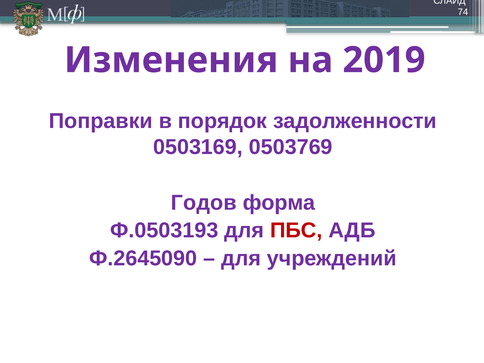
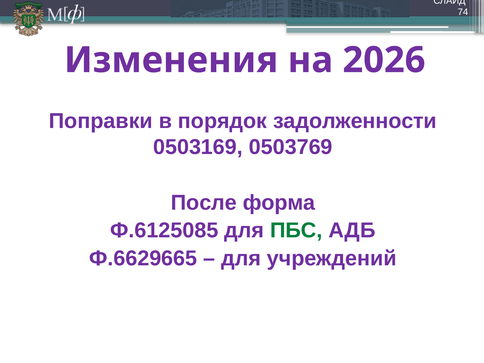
2019: 2019 -> 2026 (384, 60)
Годов: Годов -> После (204, 203)
Ф.0503193: Ф.0503193 -> Ф.6125085 (164, 231)
ПБС colour: red -> green (296, 231)
Ф.2645090: Ф.2645090 -> Ф.6629665 (143, 258)
